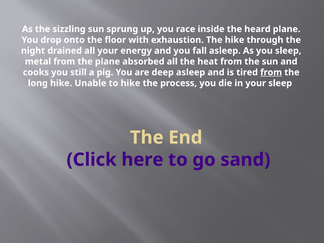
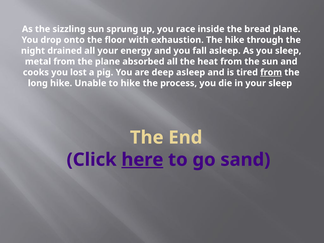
heard: heard -> bread (257, 29)
still: still -> lost (78, 72)
here underline: none -> present (142, 160)
